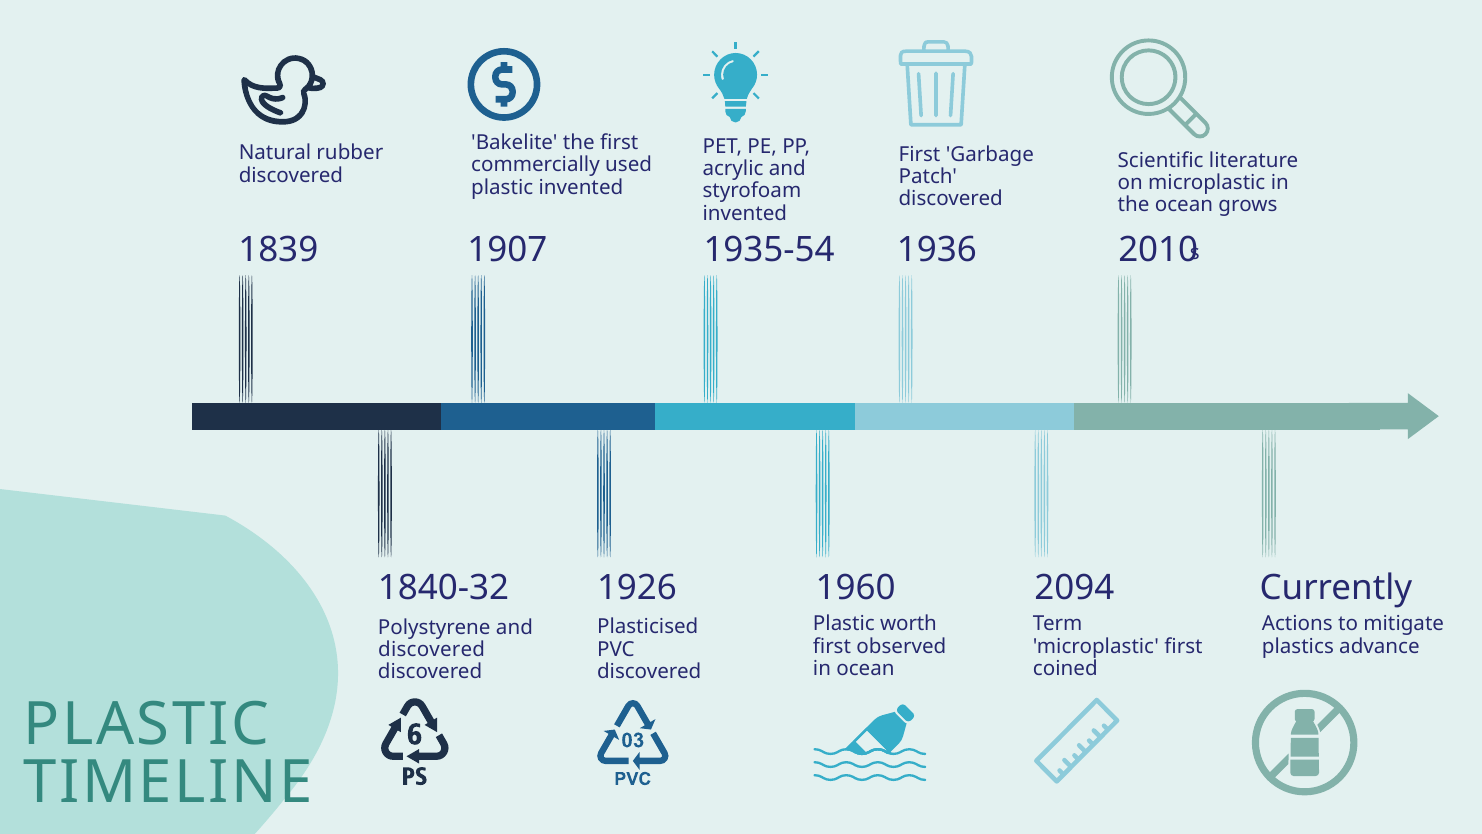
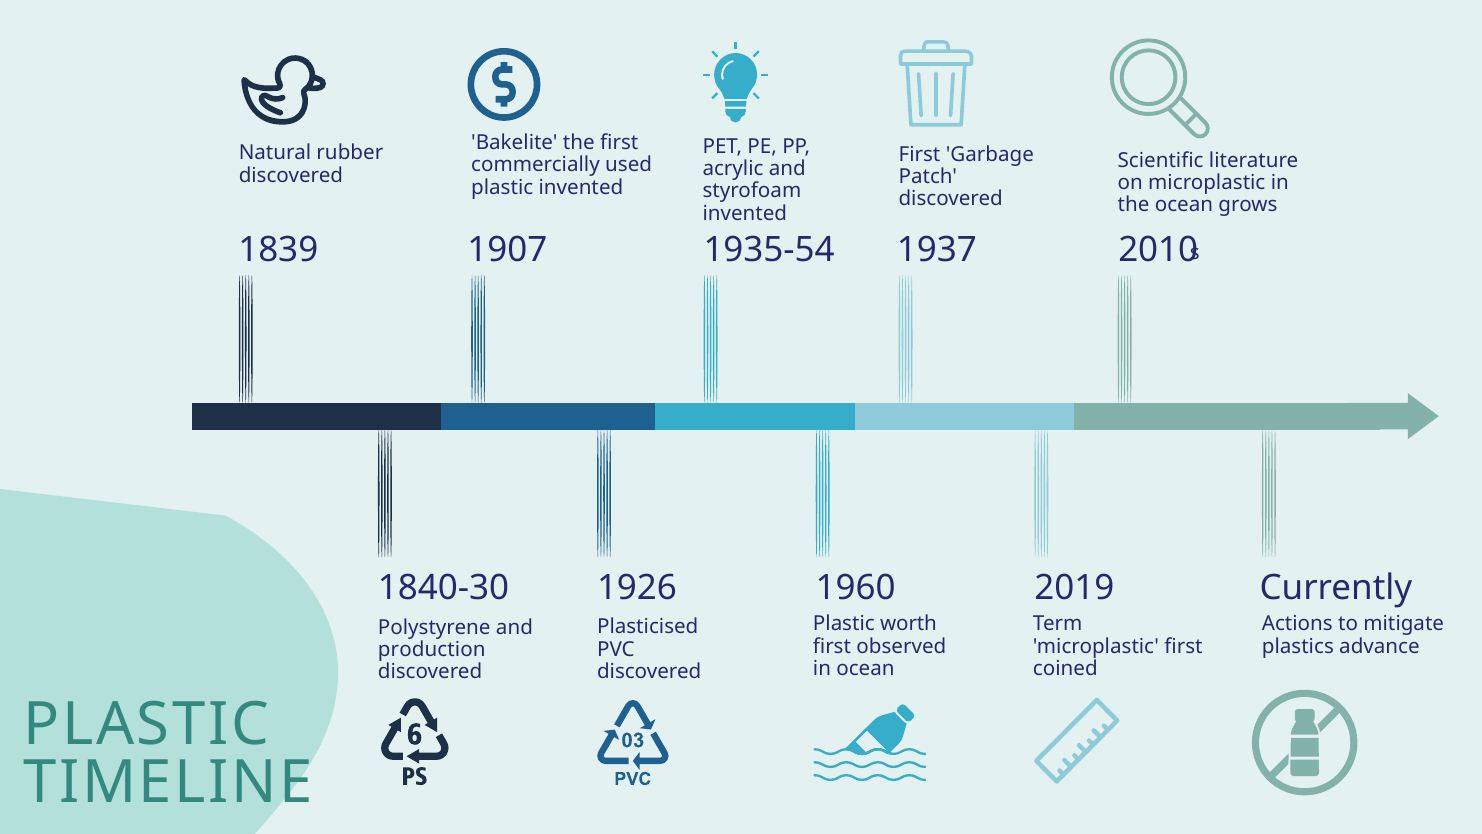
1936: 1936 -> 1937 (937, 250)
1840-32: 1840-32 -> 1840-30 (444, 588)
2094: 2094 -> 2019 (1074, 588)
discovered: discovered -> production (432, 649)
